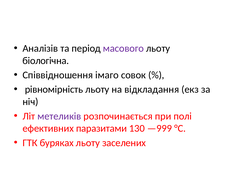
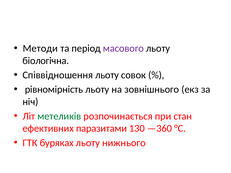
Аналізів: Аналізів -> Методи (40, 48)
Співвідношення імаго: імаго -> льоту (107, 75)
відкладання: відкладання -> зовнішнього (152, 90)
метеликів colour: purple -> green (59, 116)
полі: полі -> стан (183, 116)
—999: —999 -> —360 (160, 129)
заселених: заселених -> нижнього (124, 143)
